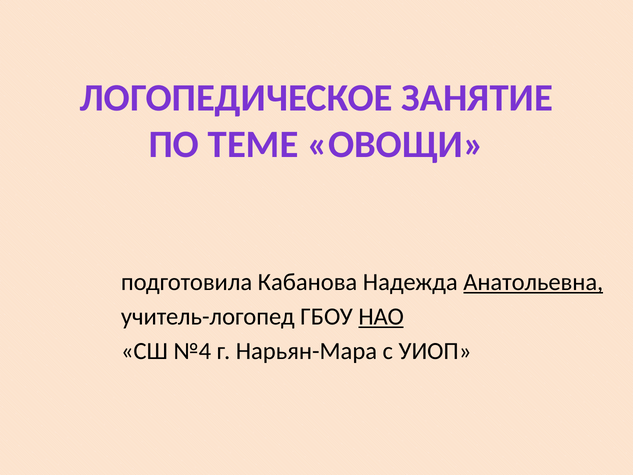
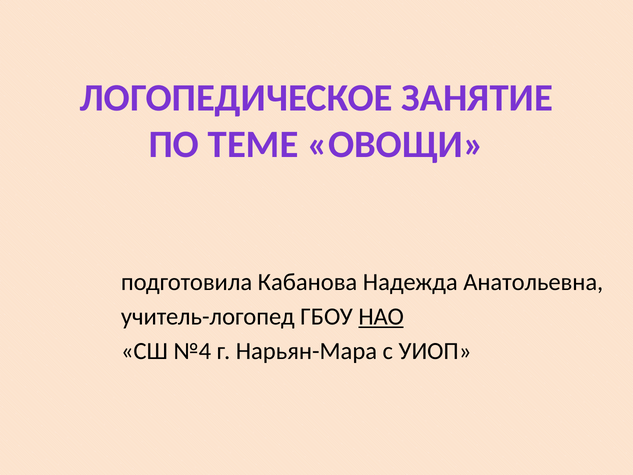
Анатольевна underline: present -> none (533, 282)
